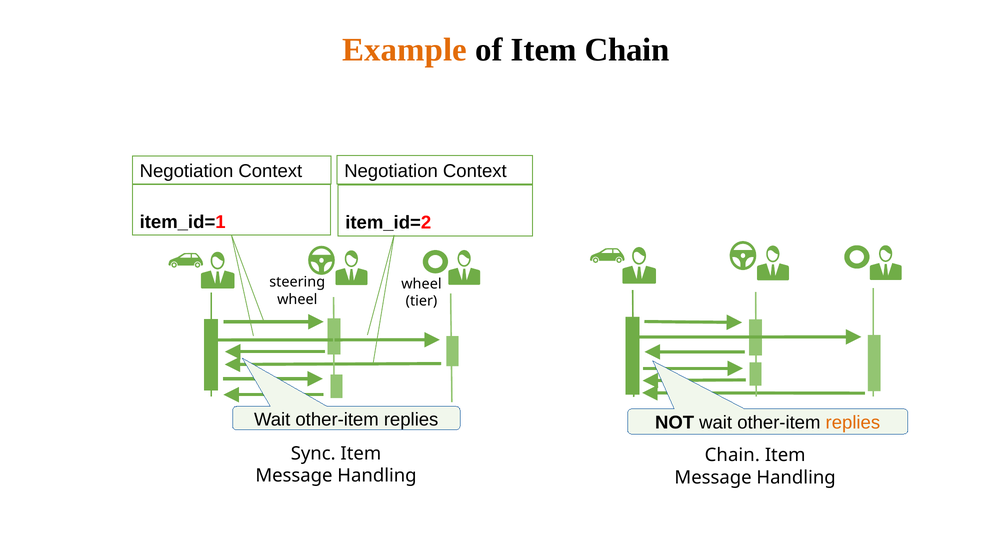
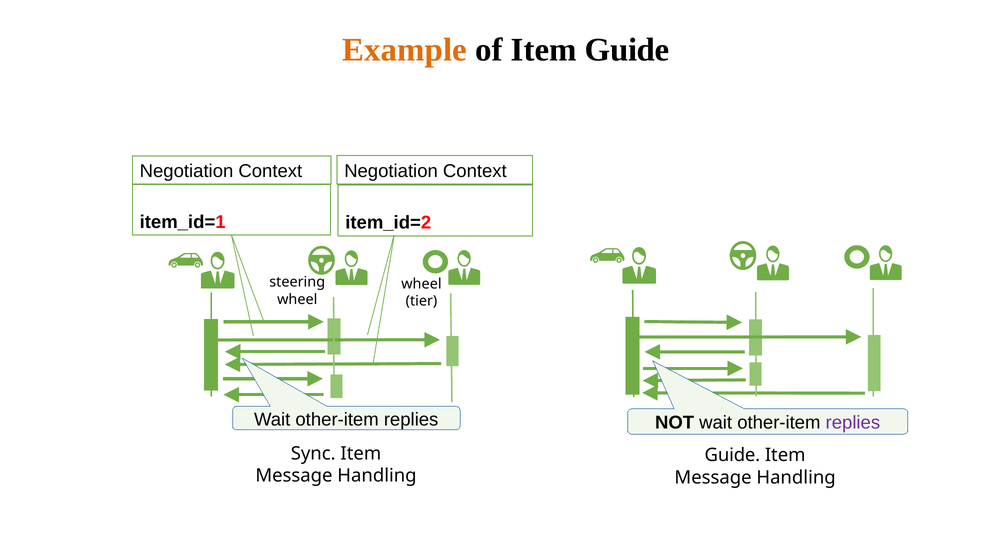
Item Chain: Chain -> Guide (627, 50)
replies colour: orange -> purple (853, 422)
Chain: Chain -> Guide (732, 455)
